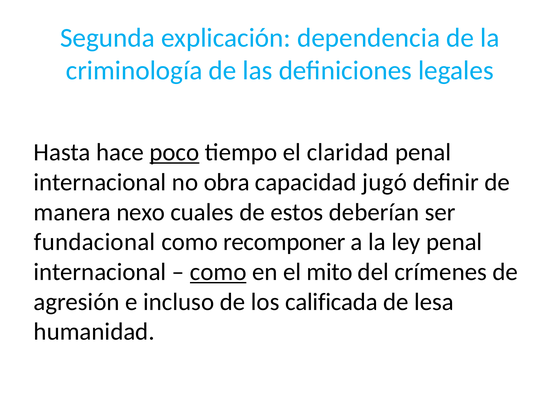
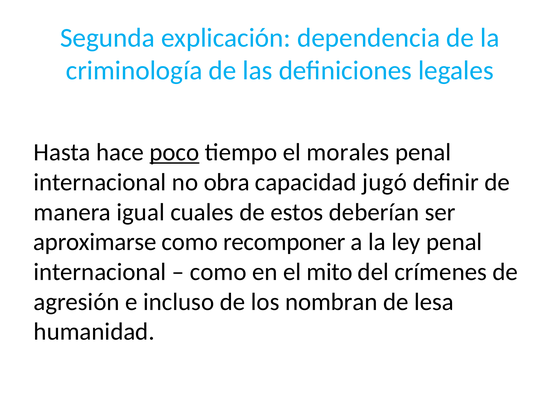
claridad: claridad -> morales (348, 152)
nexo: nexo -> igual (141, 212)
fundacional: fundacional -> aproximarse (95, 242)
como underline: present -> none (218, 272)
calificada: calificada -> nombran (331, 302)
